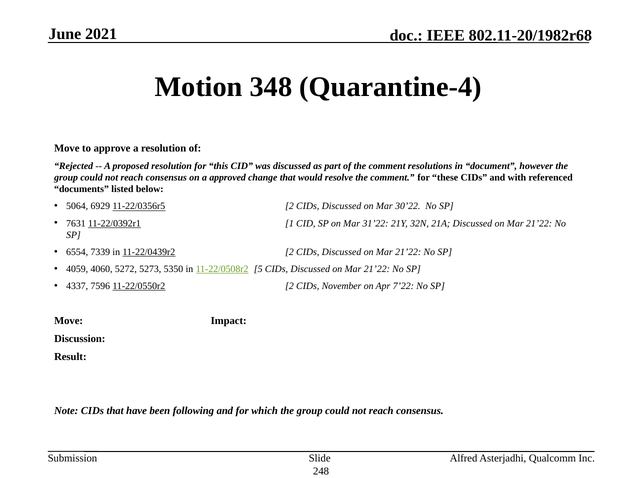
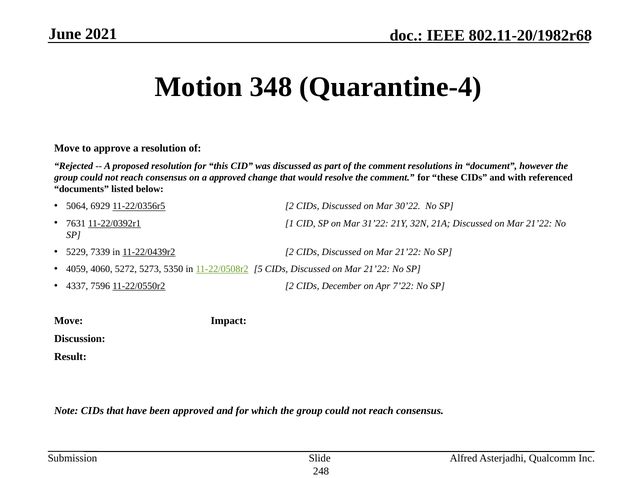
6554: 6554 -> 5229 (77, 252)
November: November -> December (342, 286)
been following: following -> approved (193, 411)
